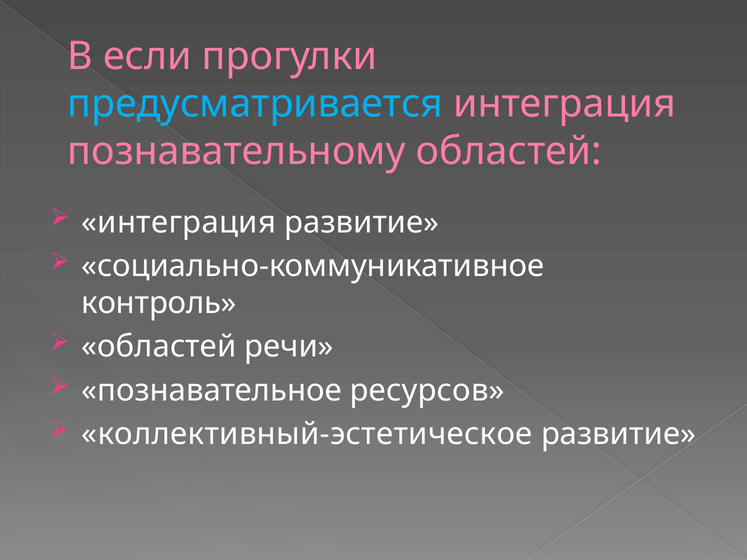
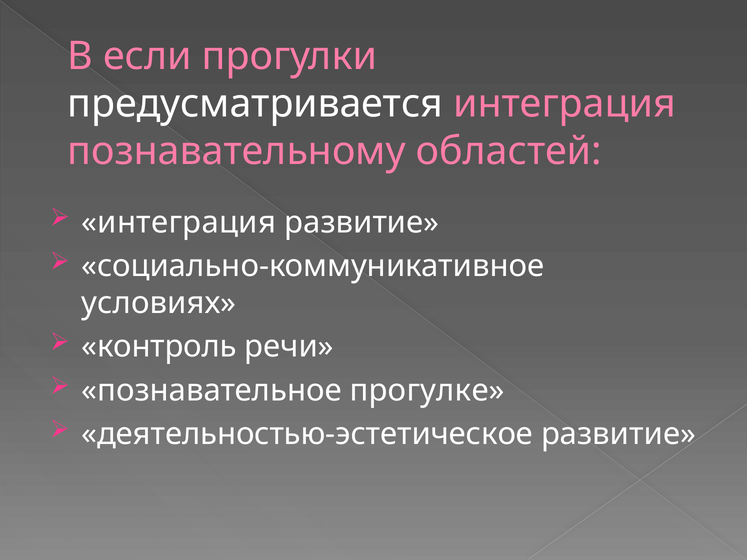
предусматривается colour: light blue -> white (255, 104)
контроль: контроль -> условиях (159, 303)
областей: областей -> контроль (159, 347)
ресурсов: ресурсов -> прогулке (427, 390)
коллективный-эстетическое: коллективный-эстетическое -> деятельностью-эстетическое (307, 434)
